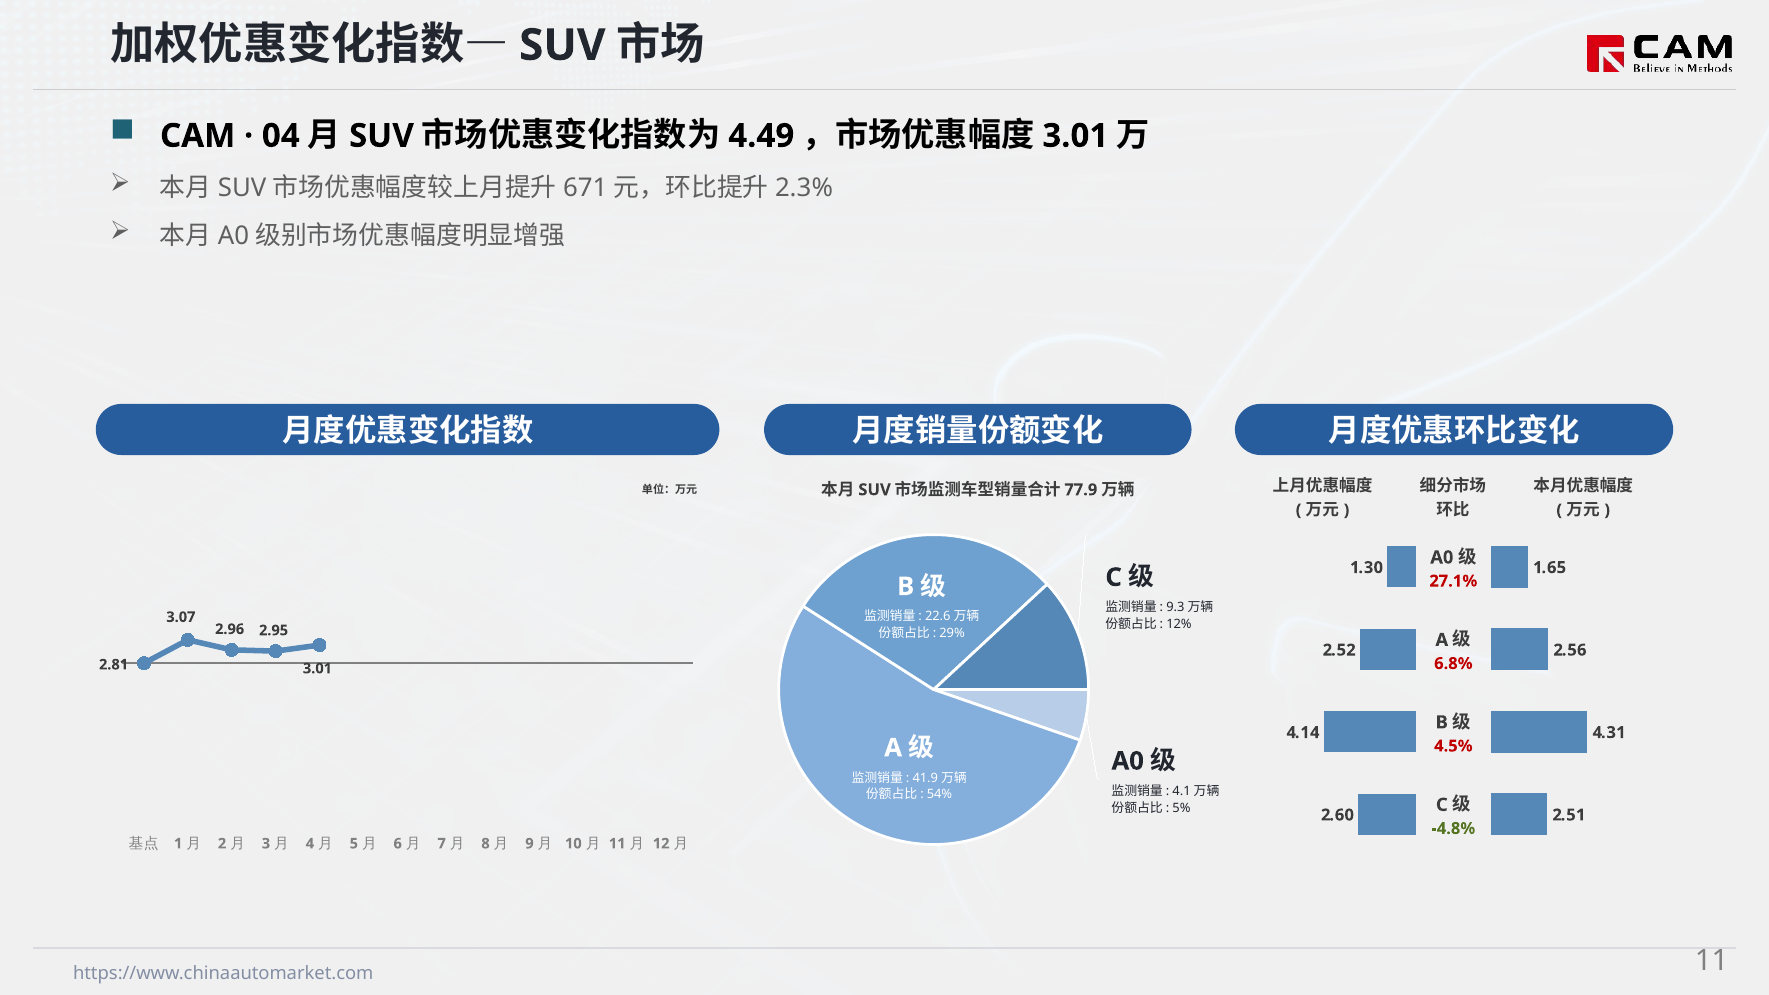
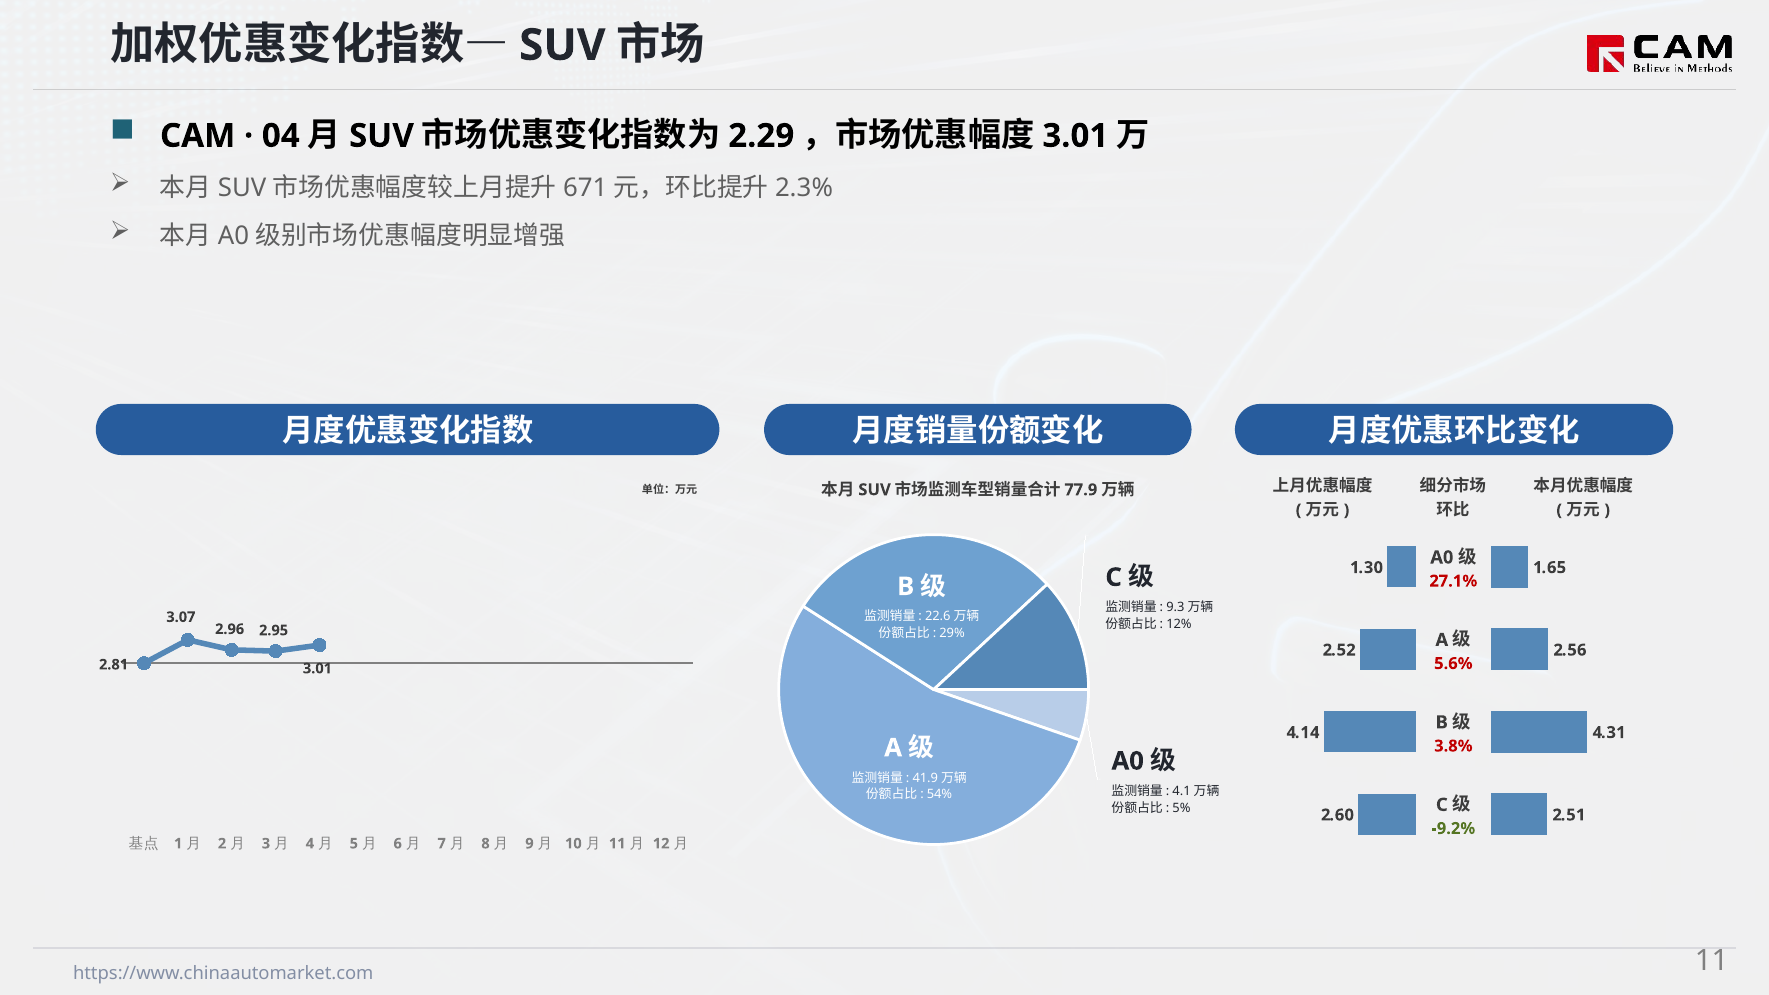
4.49: 4.49 -> 2.29 (761, 136)
6.8%: 6.8% -> 5.6% (1453, 664)
4.5%: 4.5% -> 3.8% (1453, 746)
-4.8%: -4.8% -> -9.2% (1453, 829)
